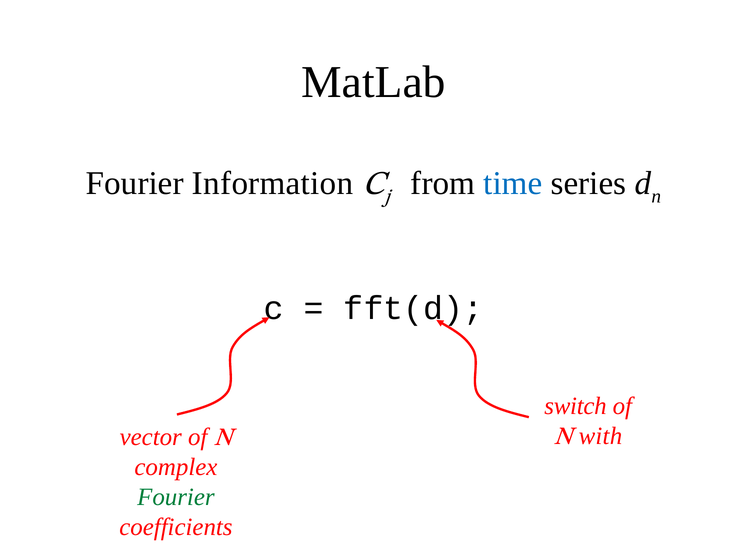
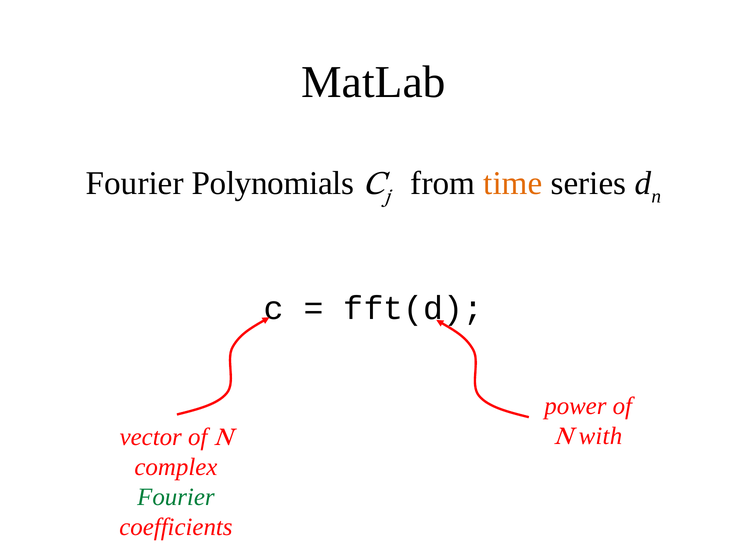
Information: Information -> Polynomials (273, 183)
time colour: blue -> orange (513, 183)
switch: switch -> power (575, 406)
